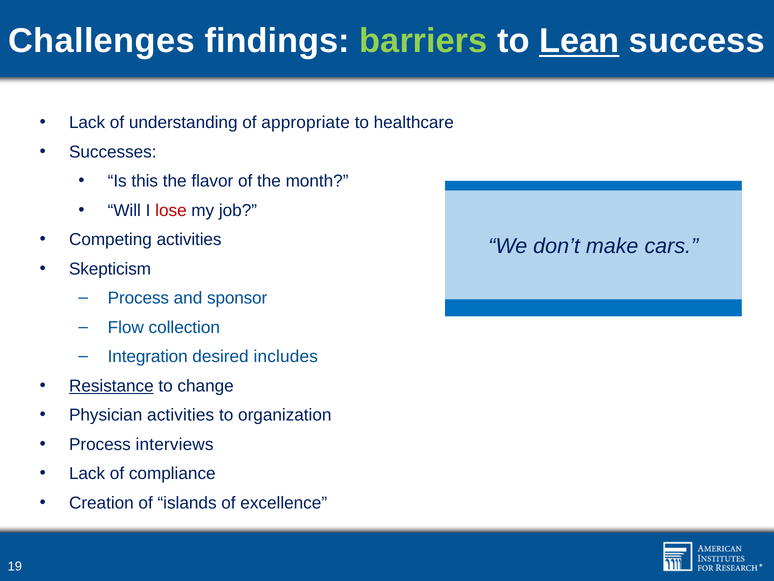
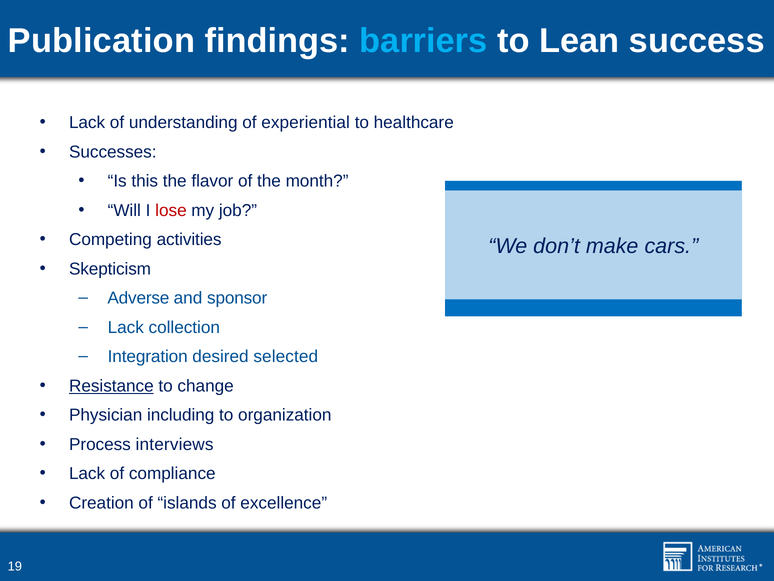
Challenges: Challenges -> Publication (102, 41)
barriers colour: light green -> light blue (423, 41)
Lean underline: present -> none (579, 41)
appropriate: appropriate -> experiential (306, 123)
Process: Process -> Adverse (138, 298)
Flow: Flow -> Lack (126, 327)
includes: includes -> selected (286, 356)
Physician activities: activities -> including (181, 415)
